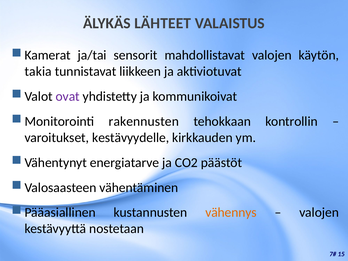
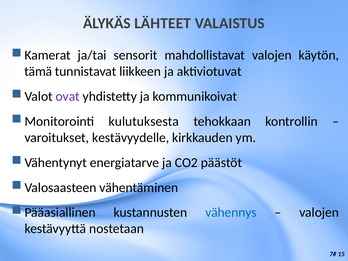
takia: takia -> tämä (38, 72)
rakennusten: rakennusten -> kulutuksesta (144, 121)
vähennys colour: orange -> blue (231, 213)
